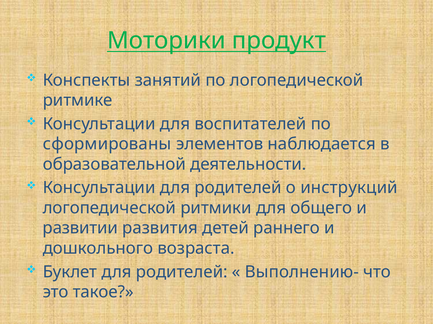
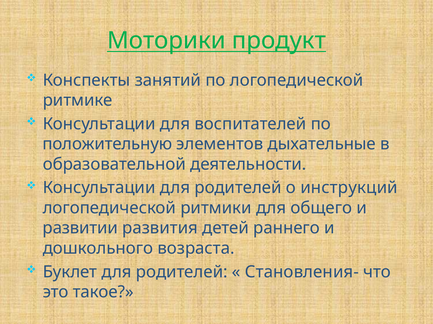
сформированы: сформированы -> положительную (107, 144)
наблюдается: наблюдается -> дыхательные (322, 144)
Выполнению-: Выполнению- -> Становления- (302, 272)
